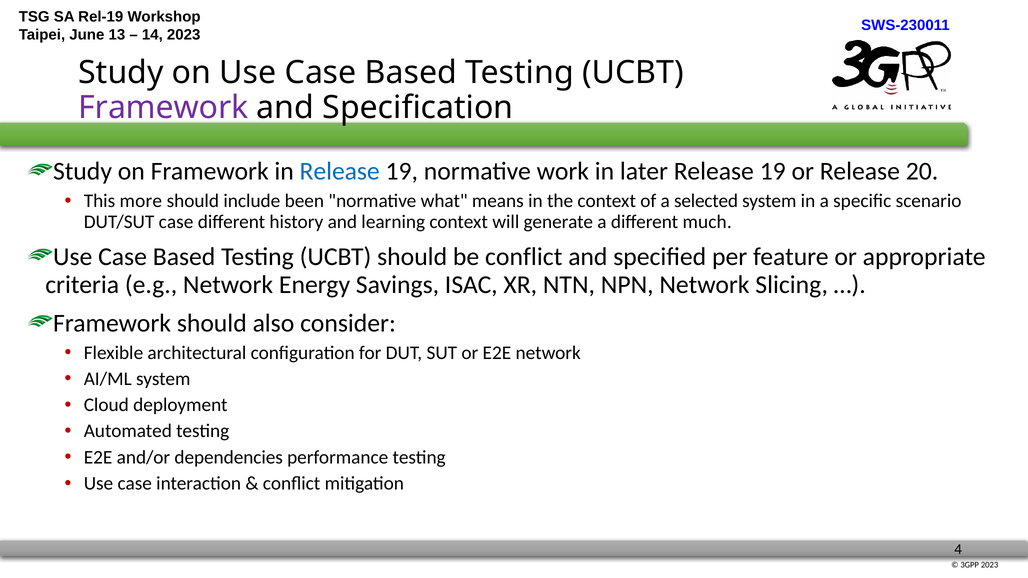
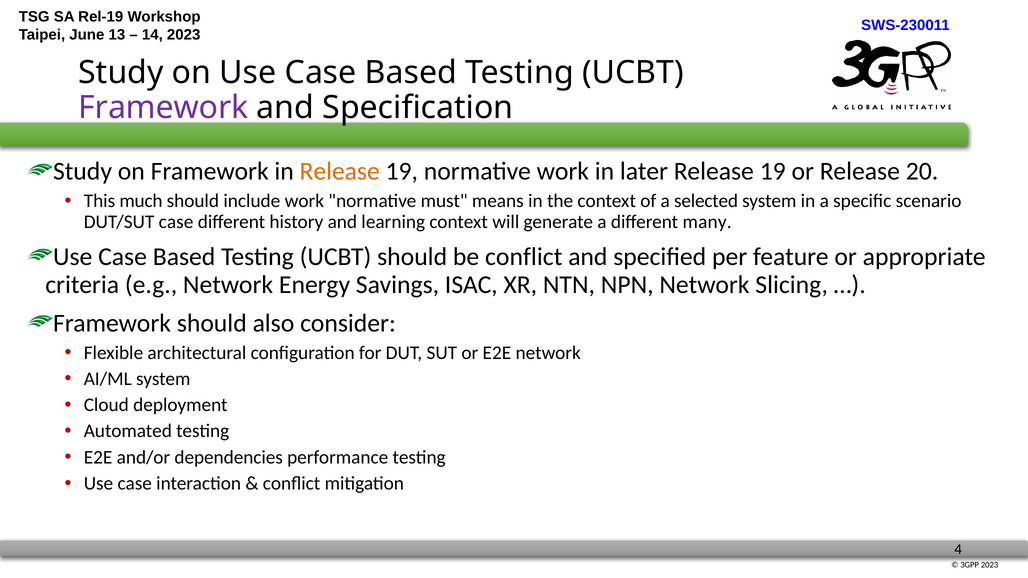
Release colour: blue -> orange (340, 172)
more: more -> much (141, 201)
include been: been -> work (304, 201)
what: what -> must (444, 201)
much: much -> many (707, 222)
